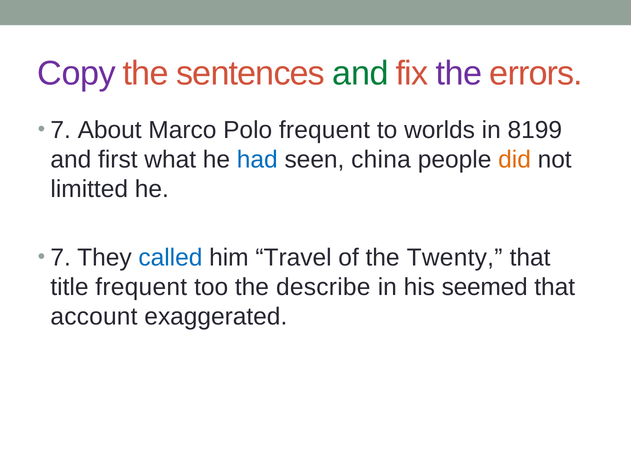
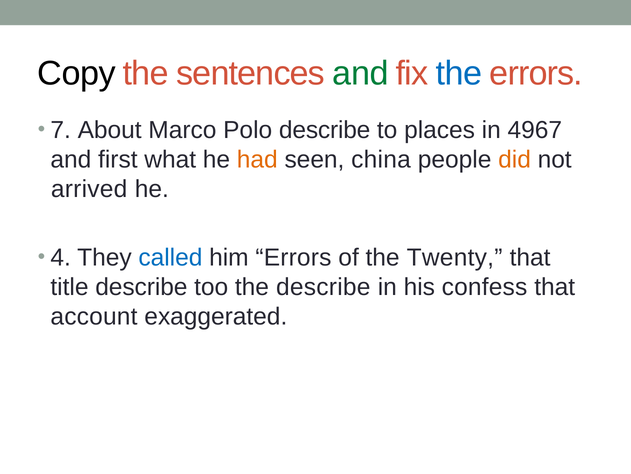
Copy colour: purple -> black (77, 73)
the colour: purple -> blue (459, 73)
Polo frequent: frequent -> describe (325, 130)
worlds: worlds -> places (440, 130)
8199: 8199 -> 4967 (535, 130)
had colour: blue -> orange (257, 159)
limitted: limitted -> arrived (89, 189)
7: 7 -> 4 (61, 257)
him Travel: Travel -> Errors (293, 257)
title frequent: frequent -> describe (141, 287)
seemed: seemed -> confess (484, 287)
